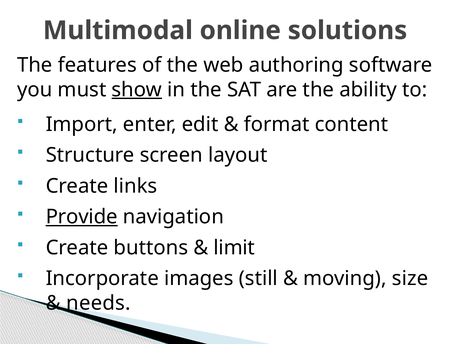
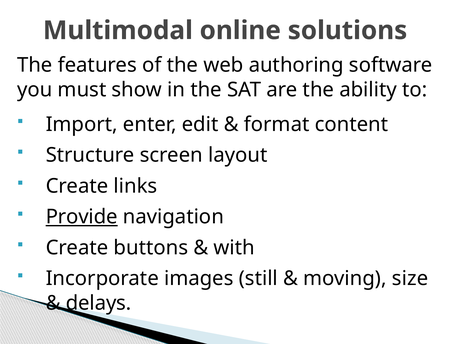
show underline: present -> none (137, 89)
limit: limit -> with (234, 247)
needs: needs -> delays (99, 303)
